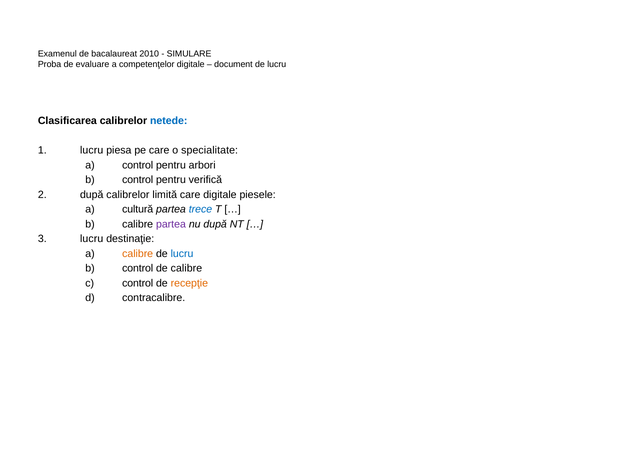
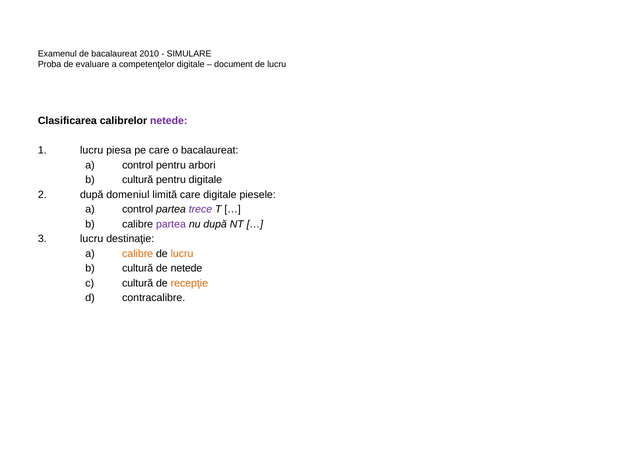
netede colour: blue -> purple (169, 121)
o specialitate: specialitate -> bacalaureat (210, 150)
control: control -> cultură (138, 180)
pentru verifică: verifică -> digitale (205, 180)
după calibrelor: calibrelor -> domeniul (128, 195)
cultură: cultură -> control (138, 209)
trece colour: blue -> purple (201, 209)
lucru colour: blue -> orange (182, 254)
control: control -> cultură (138, 268)
de calibre: calibre -> netede (186, 268)
control: control -> cultură (138, 283)
